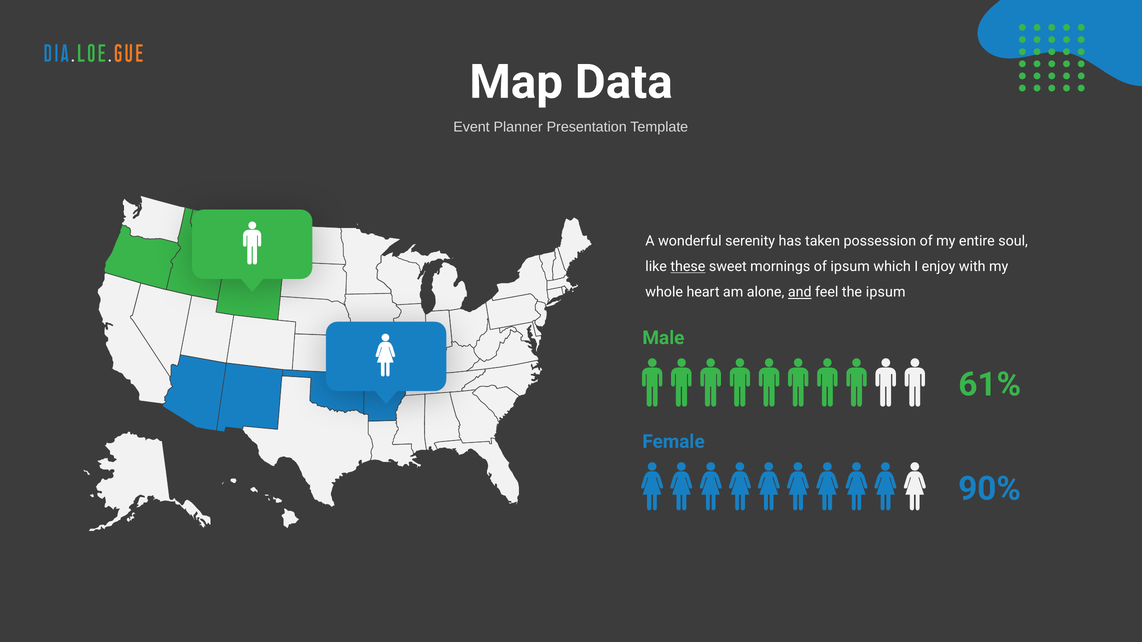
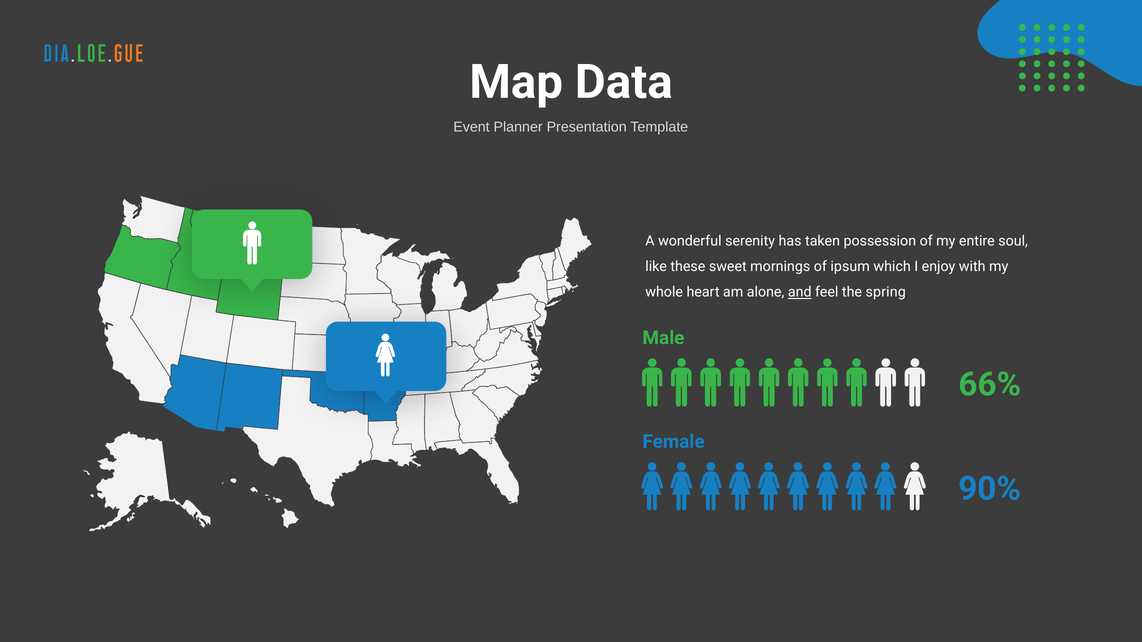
these underline: present -> none (688, 267)
the ipsum: ipsum -> spring (886, 292)
61%: 61% -> 66% (990, 385)
